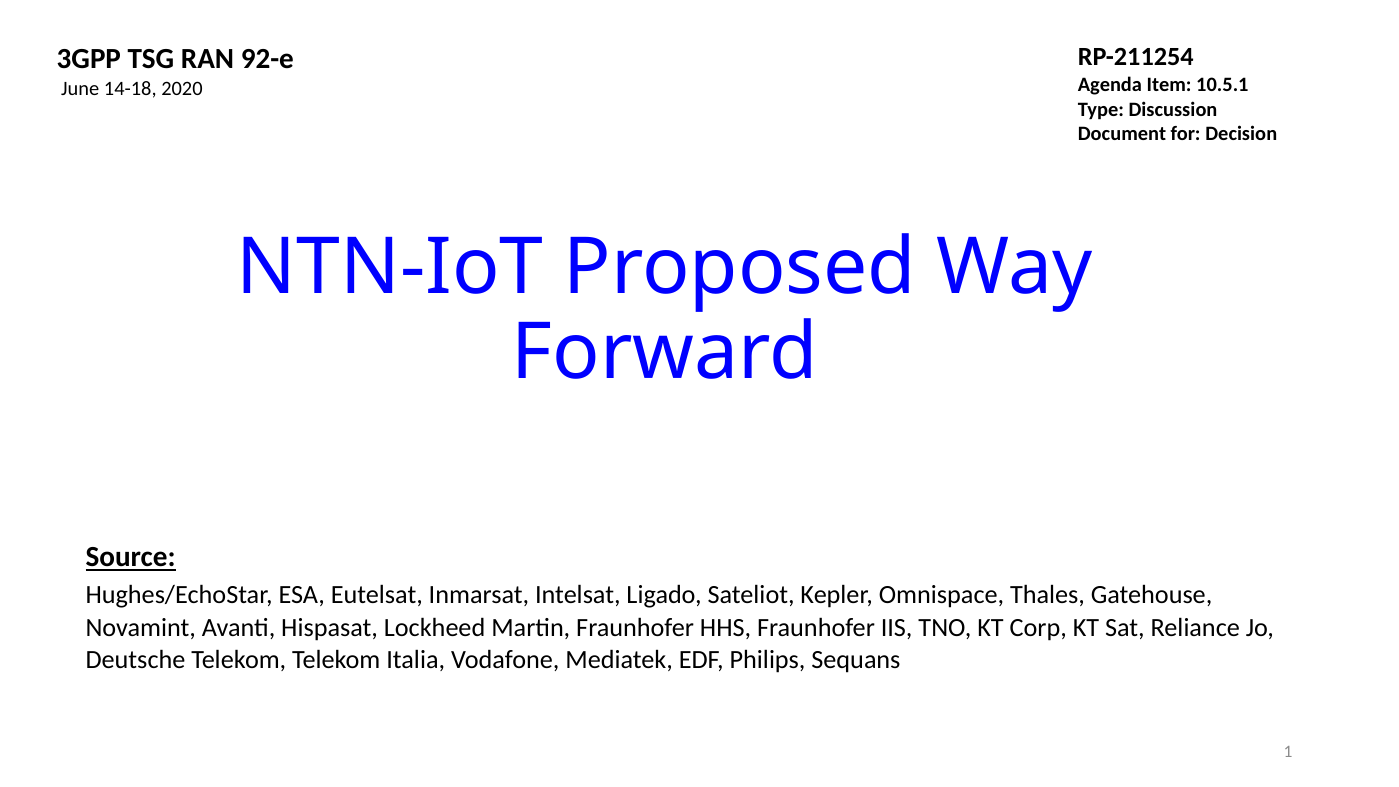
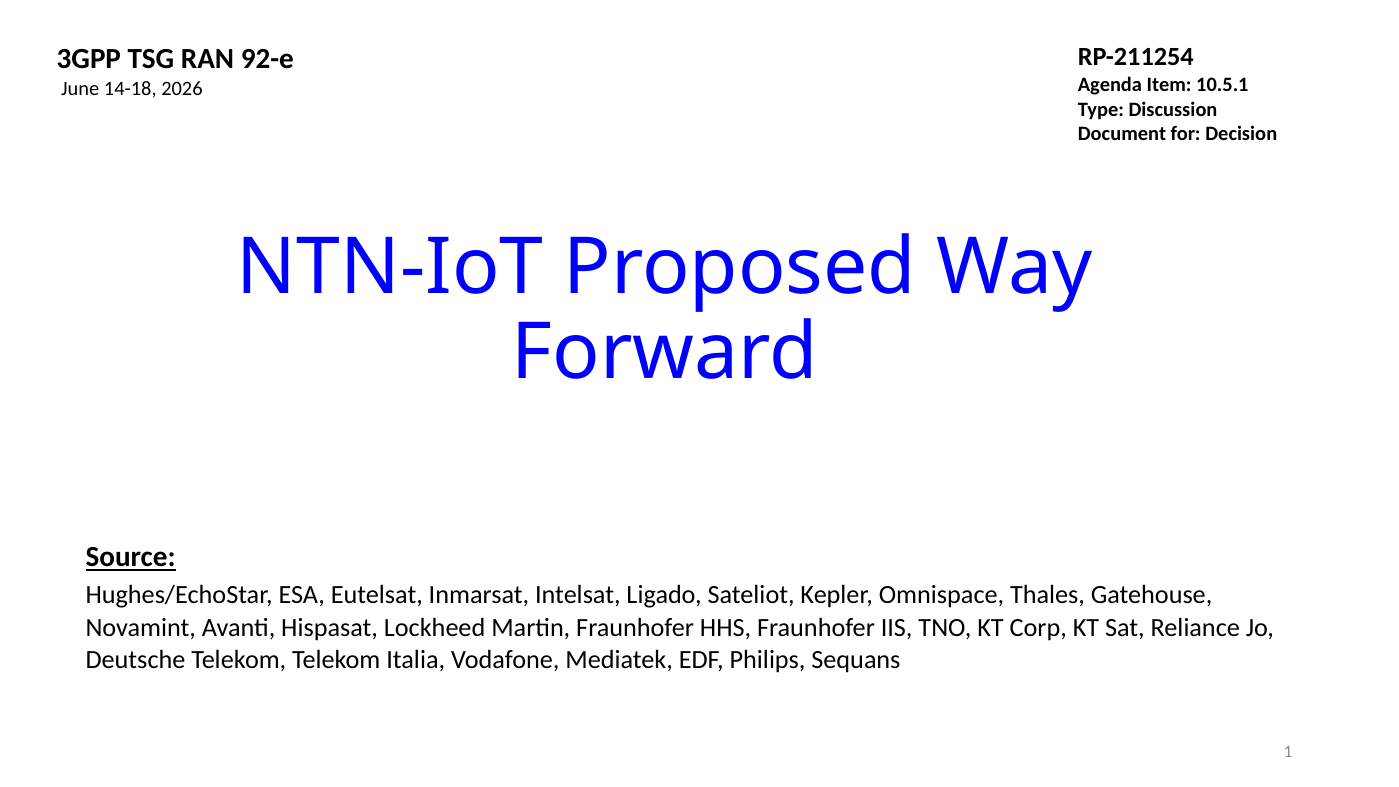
2020: 2020 -> 2026 (182, 88)
